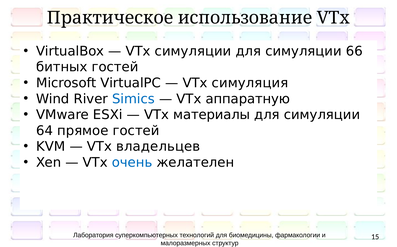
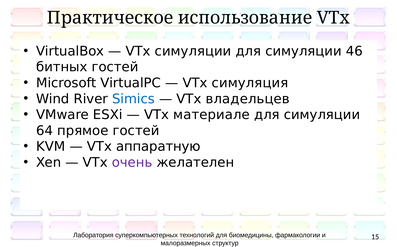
66: 66 -> 46 (354, 51)
аппаратную: аппаратную -> владельцев (248, 99)
материалы: материалы -> материале (212, 115)
владельцев: владельцев -> аппаратную (158, 147)
очень colour: blue -> purple (132, 162)
